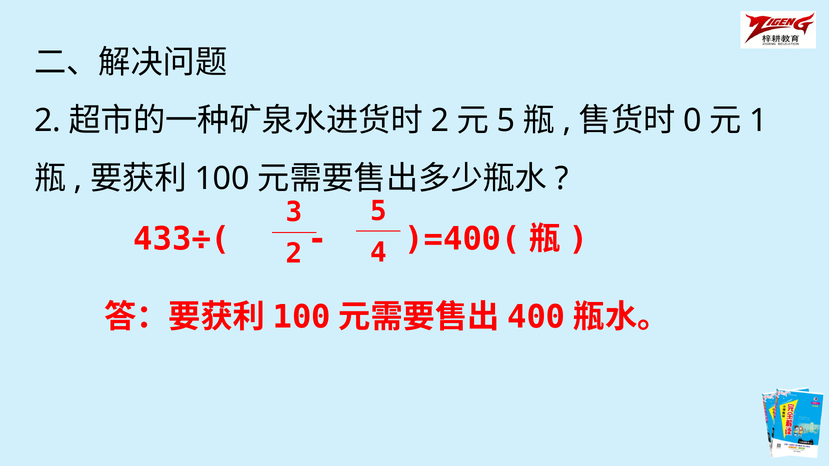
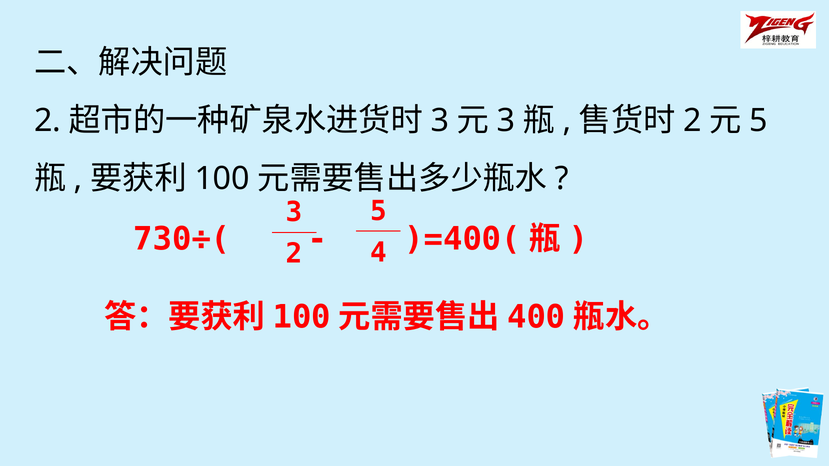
2: 2 -> 3 (440, 121)
5: 5 -> 3 (506, 121)
0: 0 -> 2 (692, 121)
1: 1 -> 5 (758, 121)
433÷(: 433÷( -> 730÷( (182, 239)
